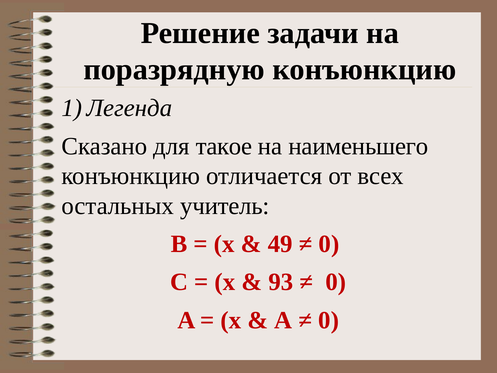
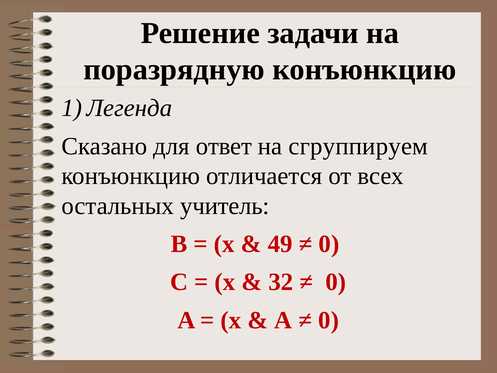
такое: такое -> ответ (224, 146)
наименьшего: наименьшего -> сгруппируем (358, 146)
93: 93 -> 32 (281, 282)
